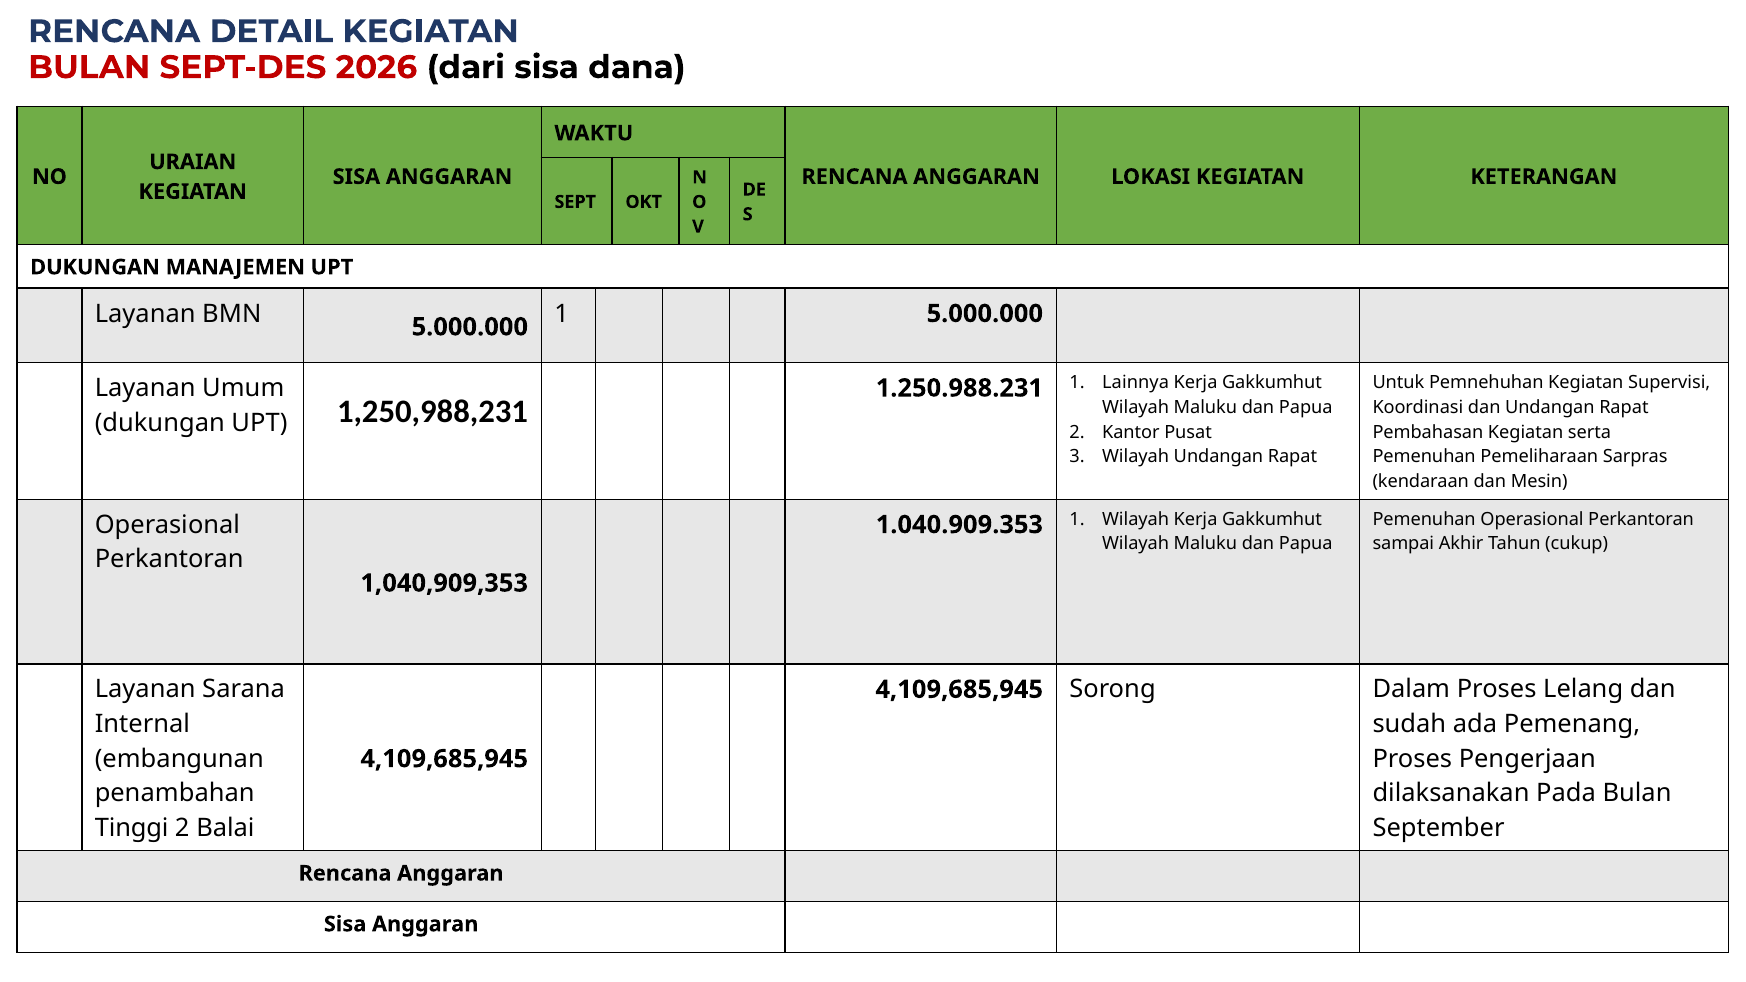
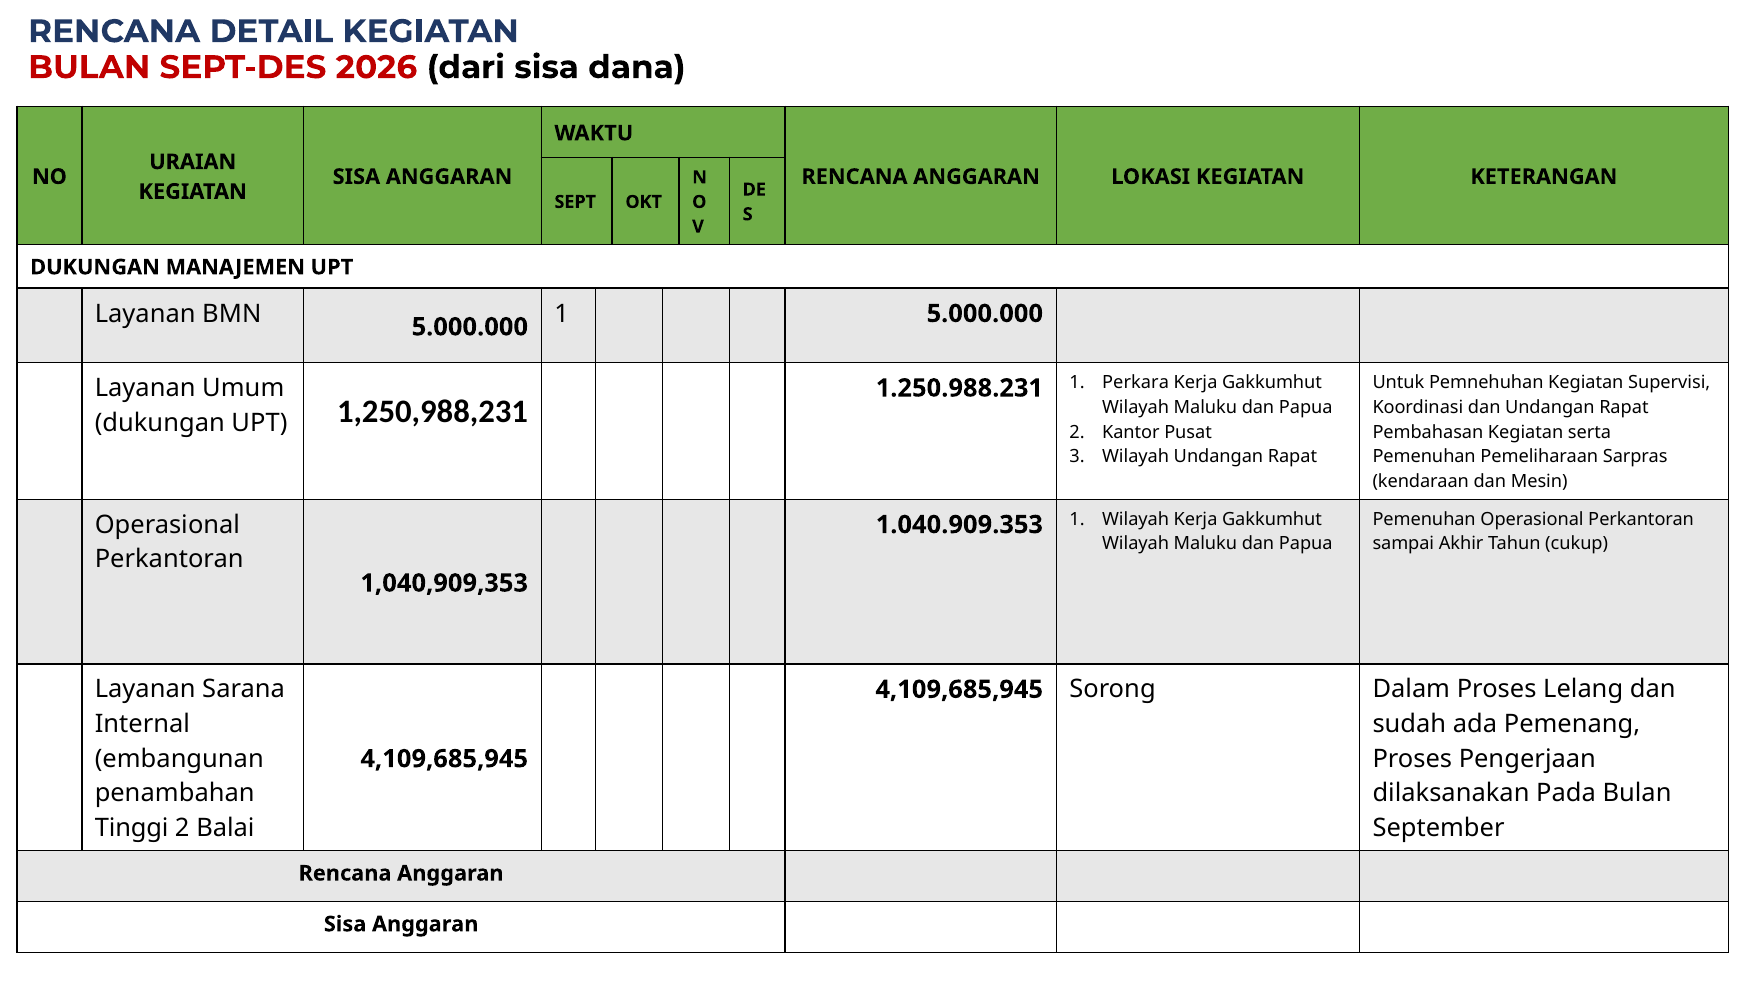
Lainnya: Lainnya -> Perkara (1136, 383)
